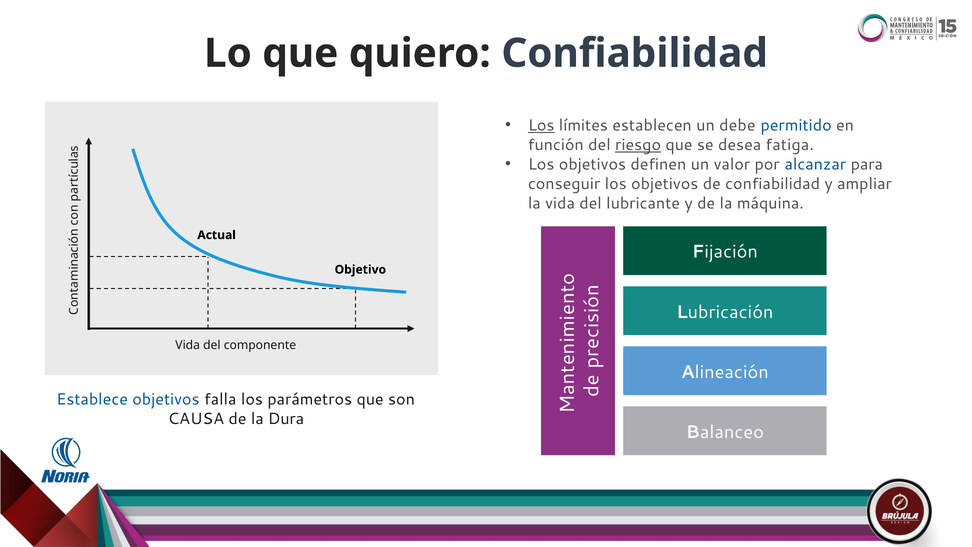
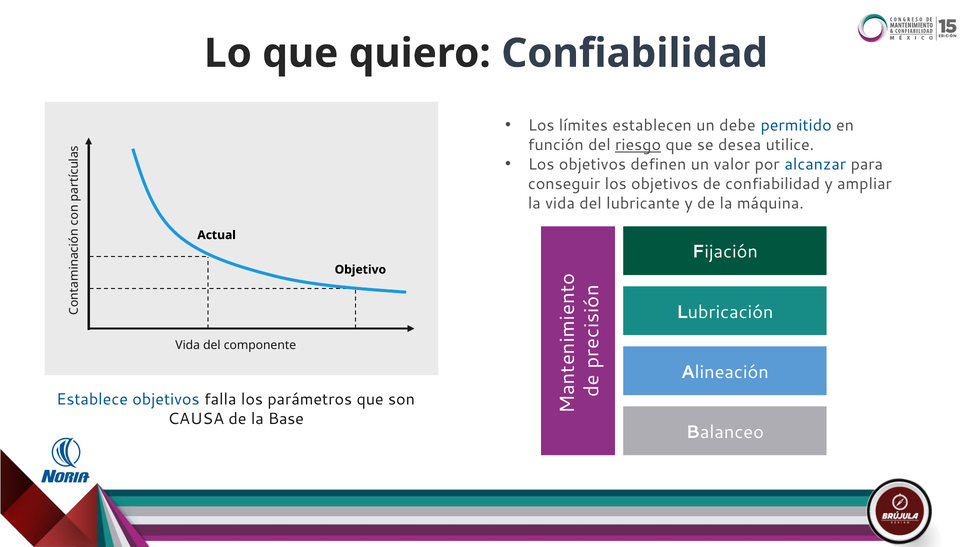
Los underline: present -> none (541, 125)
fatiga: fatiga -> utilice (790, 145)
Dura: Dura -> Base (286, 419)
